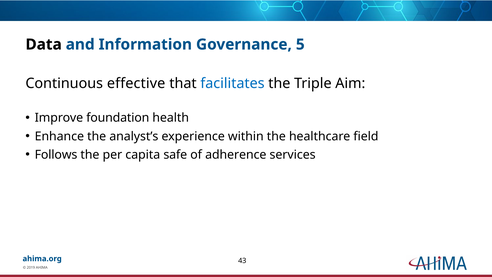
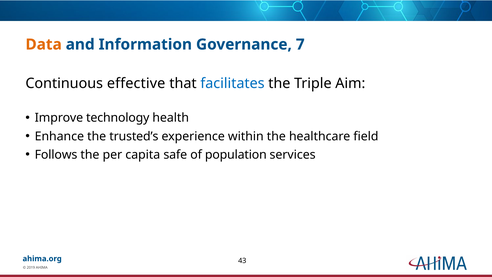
Data colour: black -> orange (44, 44)
5: 5 -> 7 (300, 44)
foundation: foundation -> technology (118, 118)
analyst’s: analyst’s -> trusted’s (134, 136)
adherence: adherence -> population (236, 155)
